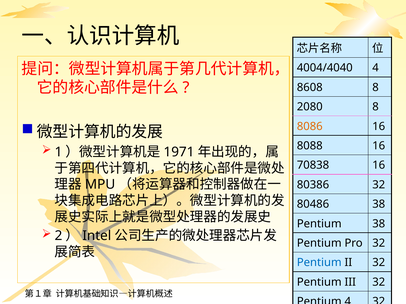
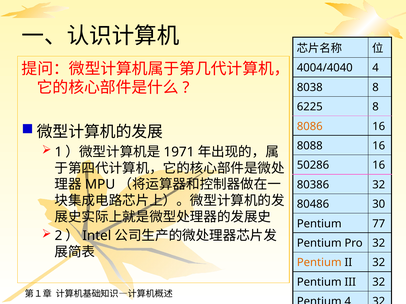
8608: 8608 -> 8038 (310, 88)
2080: 2080 -> 6225 (310, 107)
70838: 70838 -> 50286 (313, 166)
80486 38: 38 -> 30 (379, 205)
Pentium 38: 38 -> 77 (379, 224)
Pentium colour: blue -> orange (319, 263)
